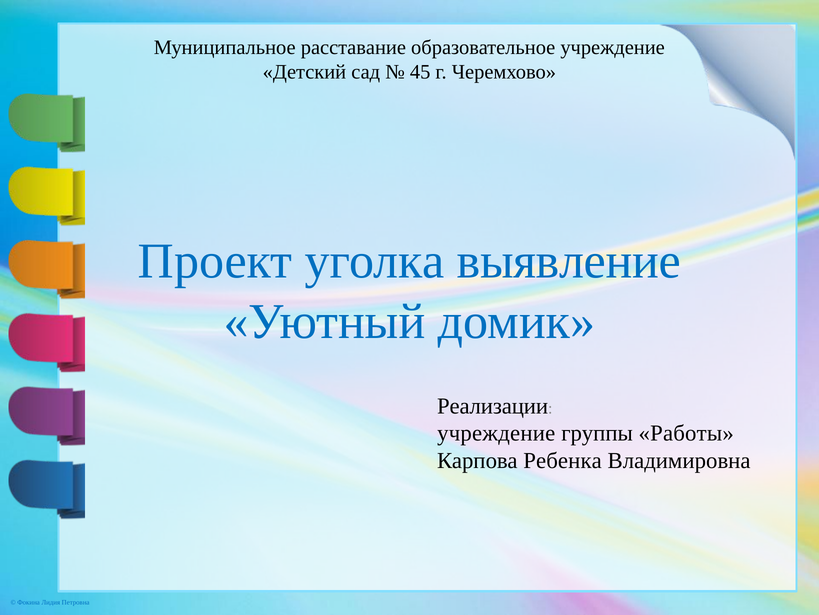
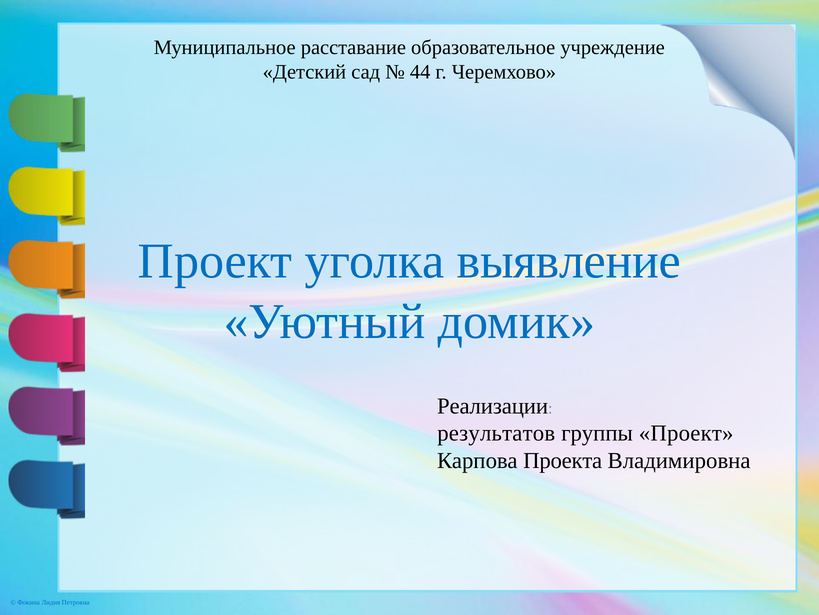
45: 45 -> 44 (420, 72)
учреждение: учреждение -> результатов (496, 433)
группы Работы: Работы -> Проект (686, 433)
Ребенка: Ребенка -> Проекта (563, 460)
